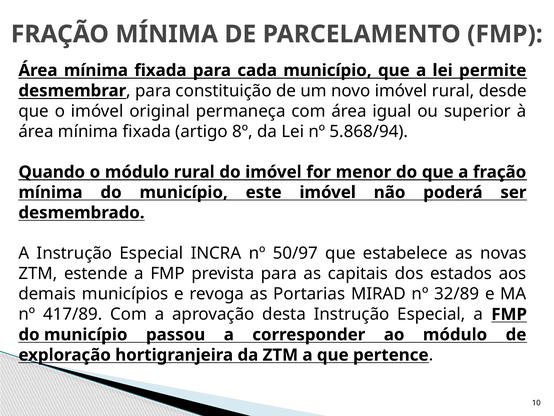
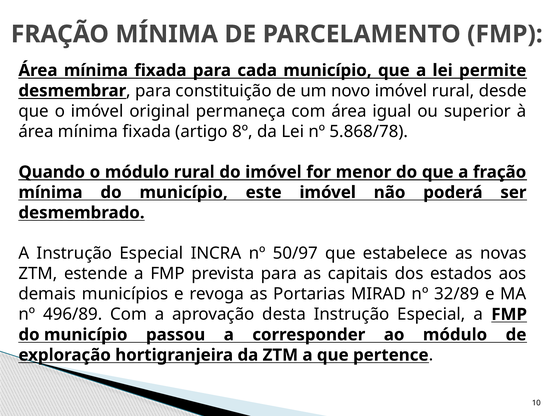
5.868/94: 5.868/94 -> 5.868/78 (369, 131)
417/89: 417/89 -> 496/89 (73, 314)
